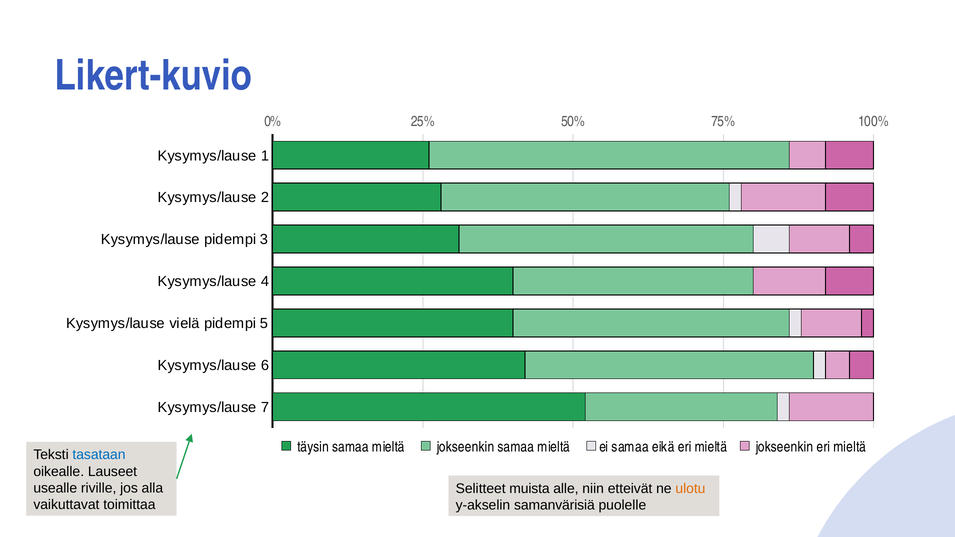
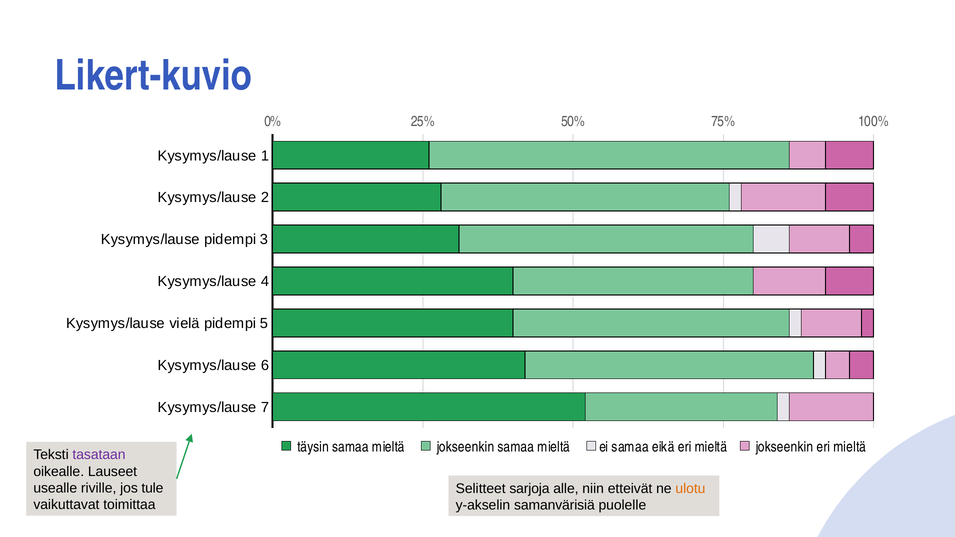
tasataan colour: blue -> purple (99, 455)
alla: alla -> tule (152, 488)
muista: muista -> sarjoja (529, 489)
